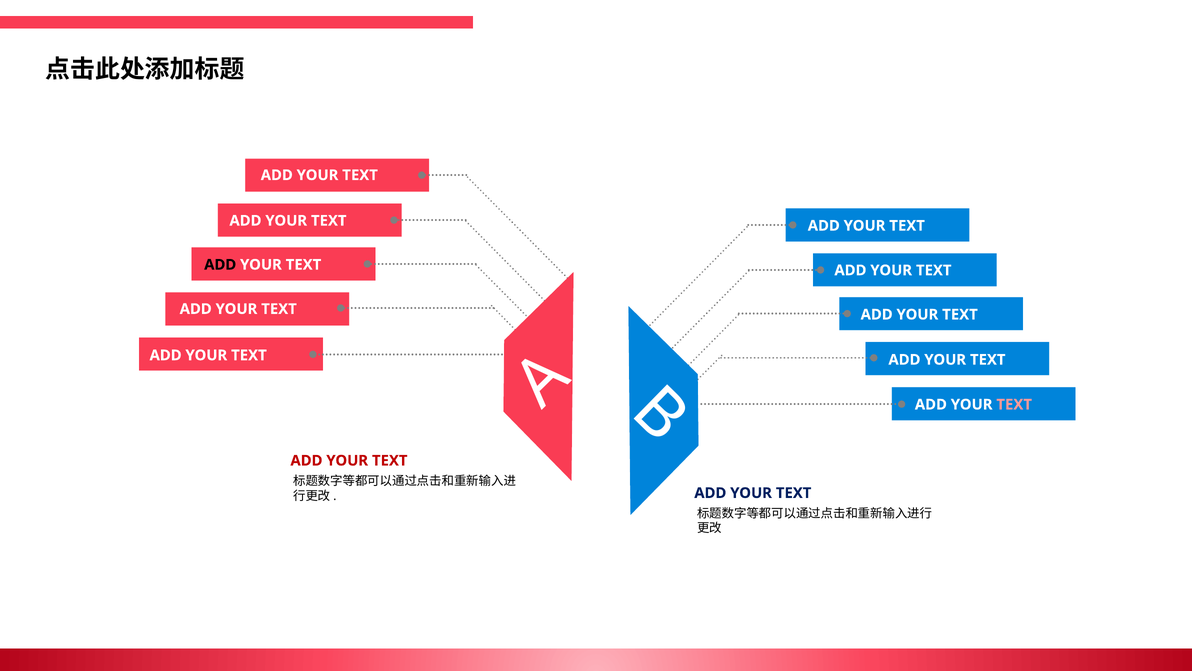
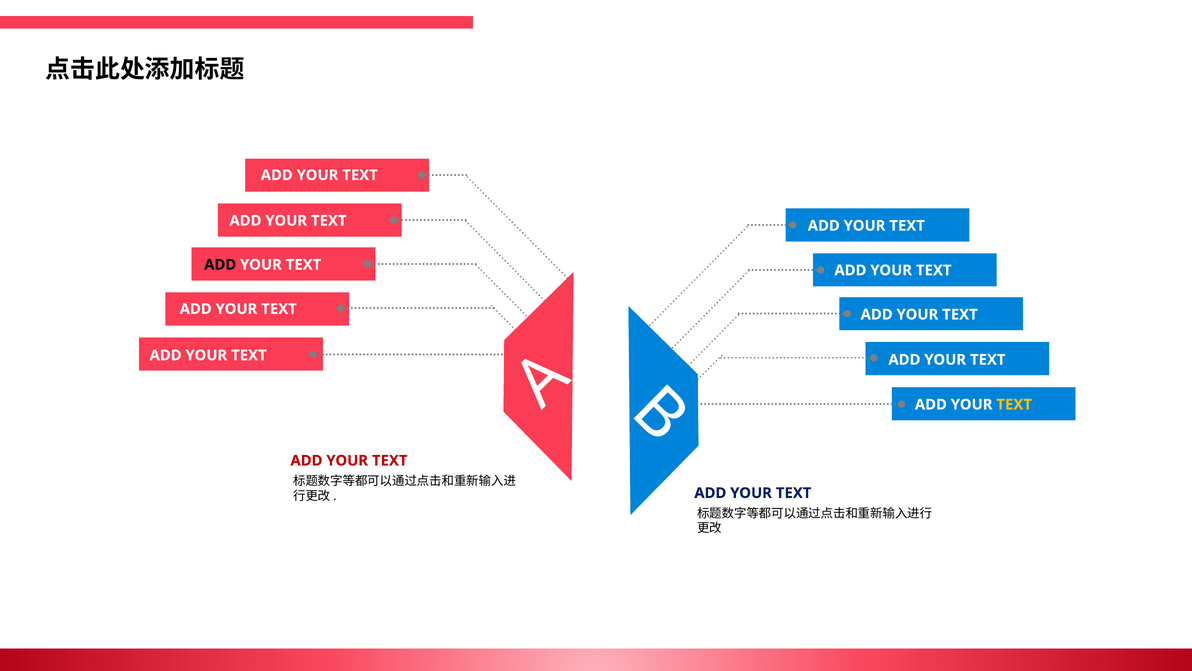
TEXT colour: pink -> yellow (1014, 404)
